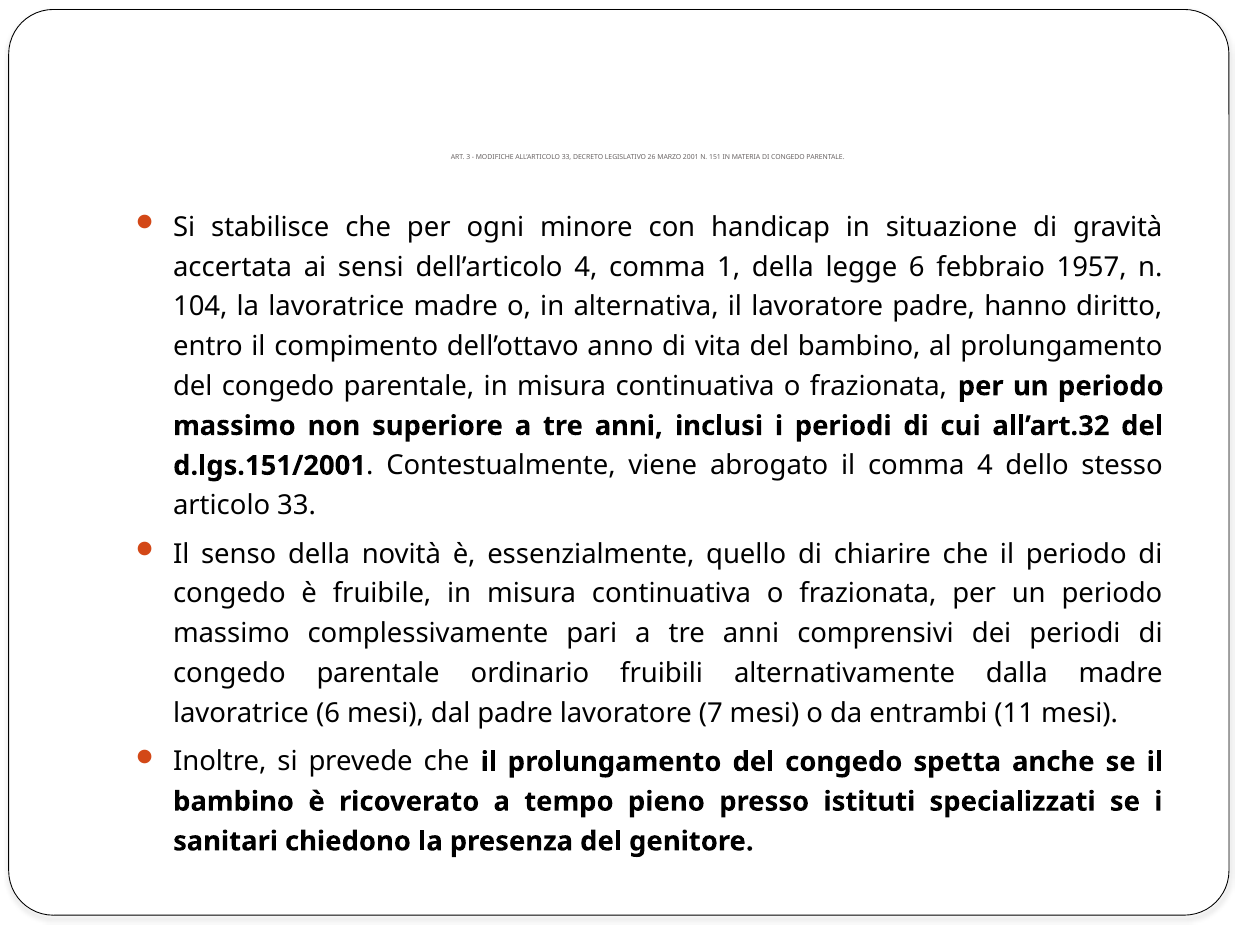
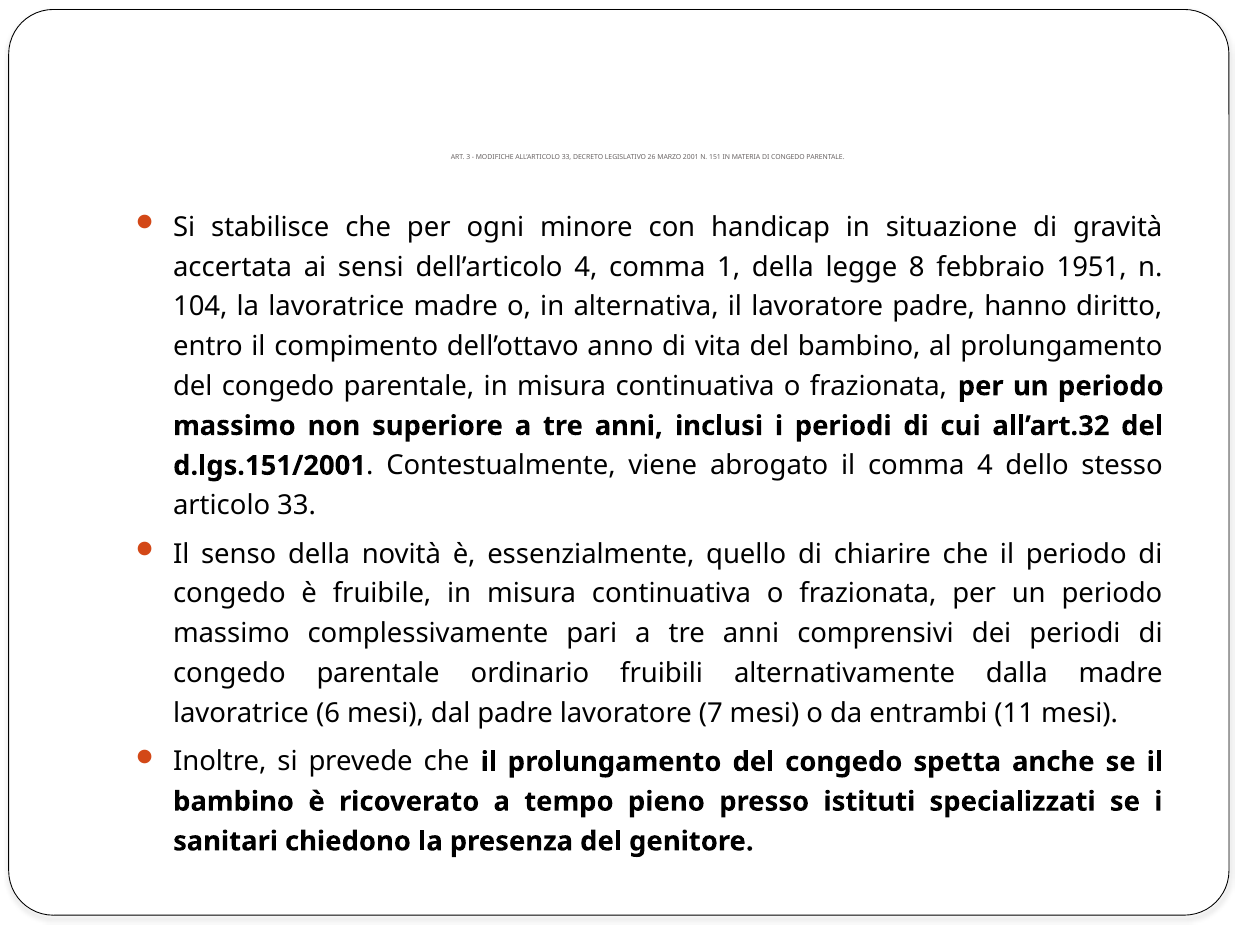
legge 6: 6 -> 8 (917, 267)
1957: 1957 -> 1951 (1092, 267)
